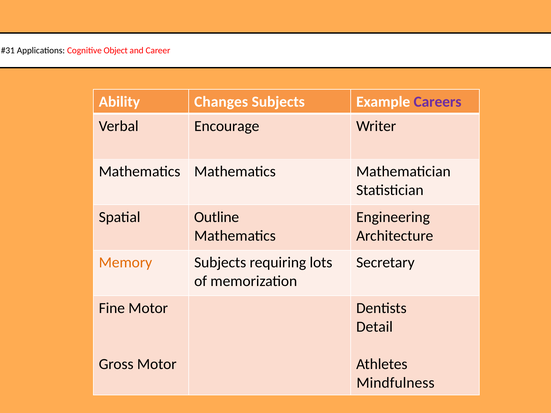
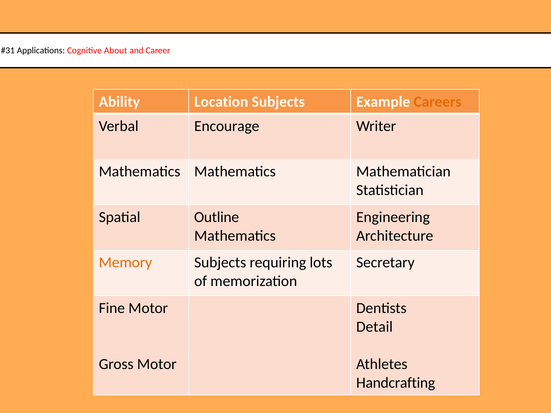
Object: Object -> About (116, 50)
Changes: Changes -> Location (221, 102)
Careers colour: purple -> orange (438, 102)
Mindfulness: Mindfulness -> Handcrafting (396, 383)
